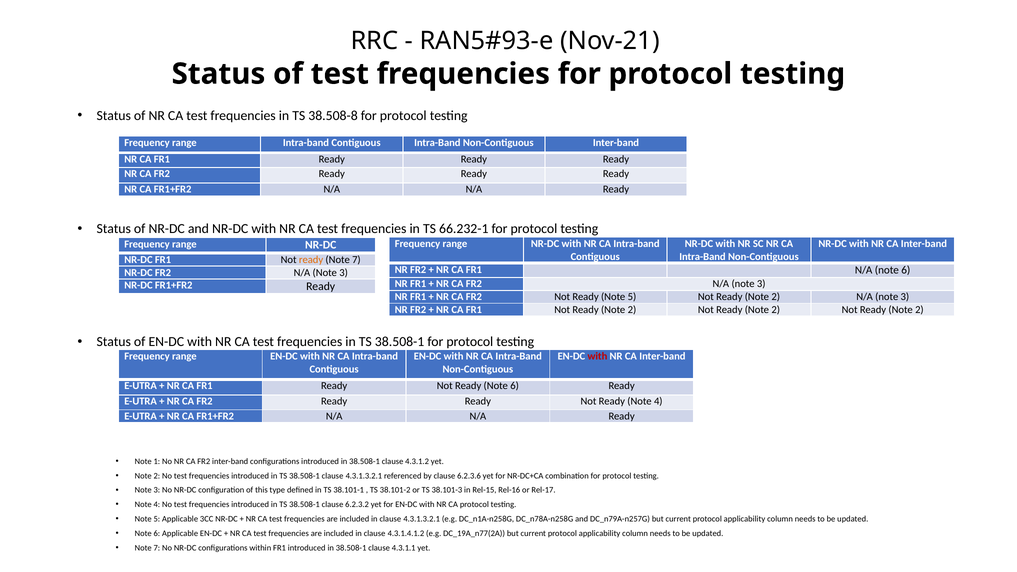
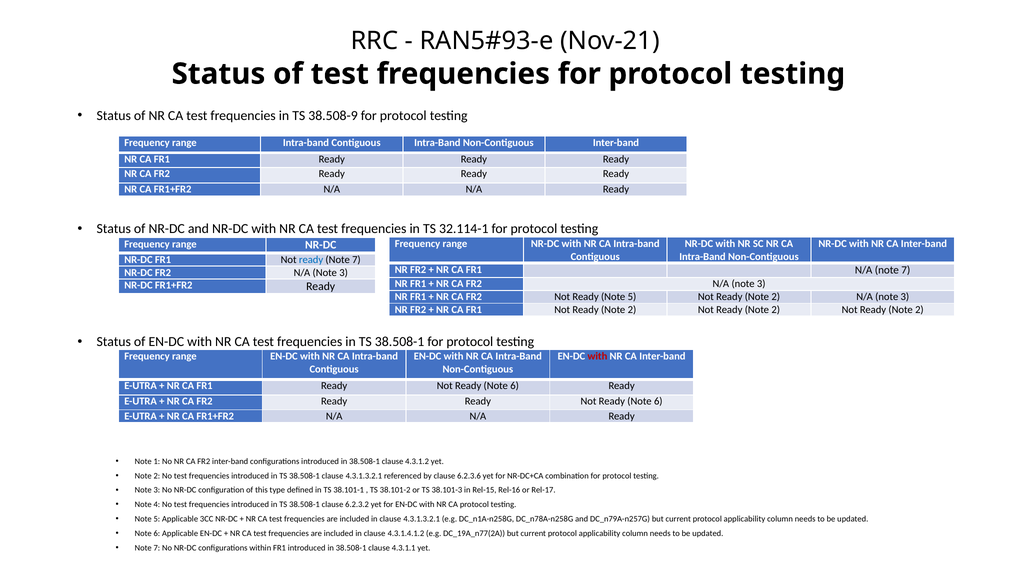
38.508-8: 38.508-8 -> 38.508-9 (333, 116)
66.232-1: 66.232-1 -> 32.114-1 (464, 229)
ready colour: orange -> blue (311, 260)
N/A note 6: 6 -> 7 (906, 270)
4: 4 -> 6 (658, 401)
